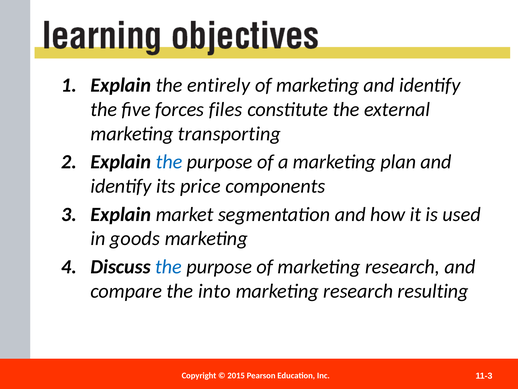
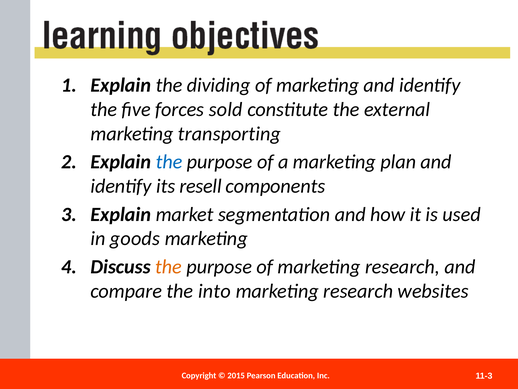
entirely: entirely -> dividing (219, 85)
files: files -> sold (226, 109)
price: price -> resell (201, 186)
the colour: blue -> orange (169, 267)
resulting: resulting -> websites (433, 291)
